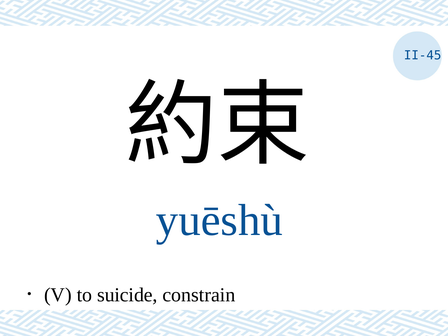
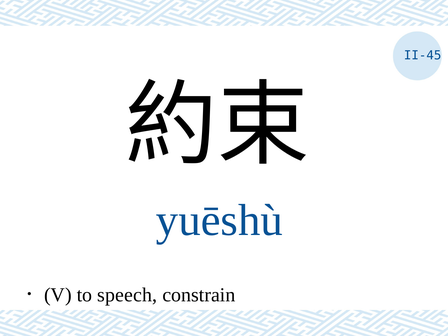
suicide: suicide -> speech (127, 295)
